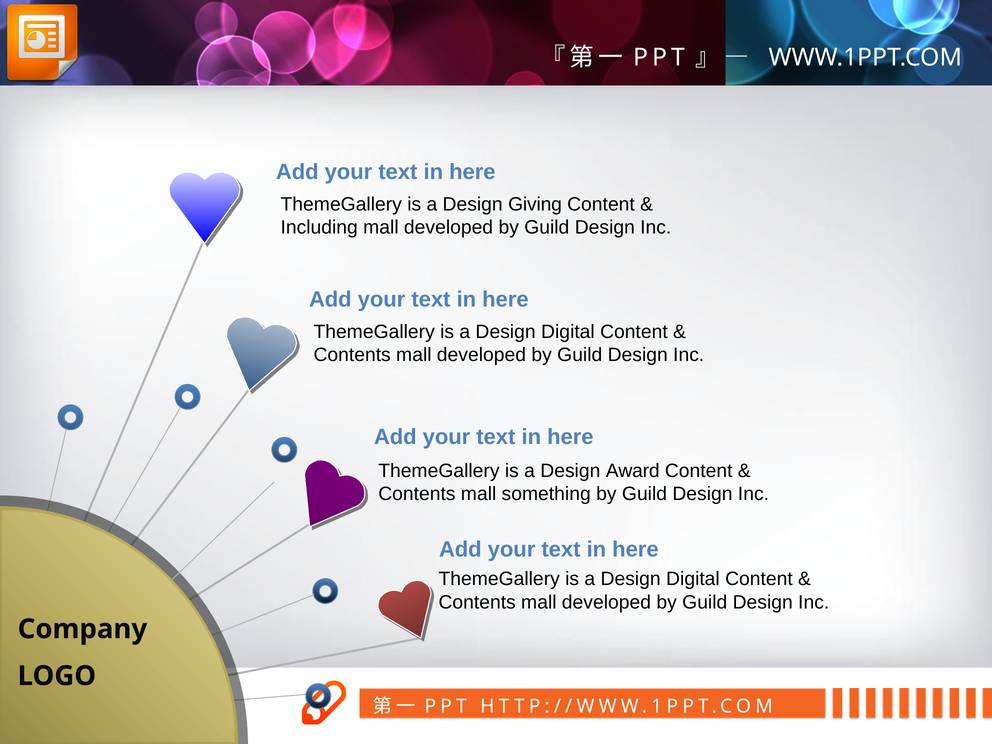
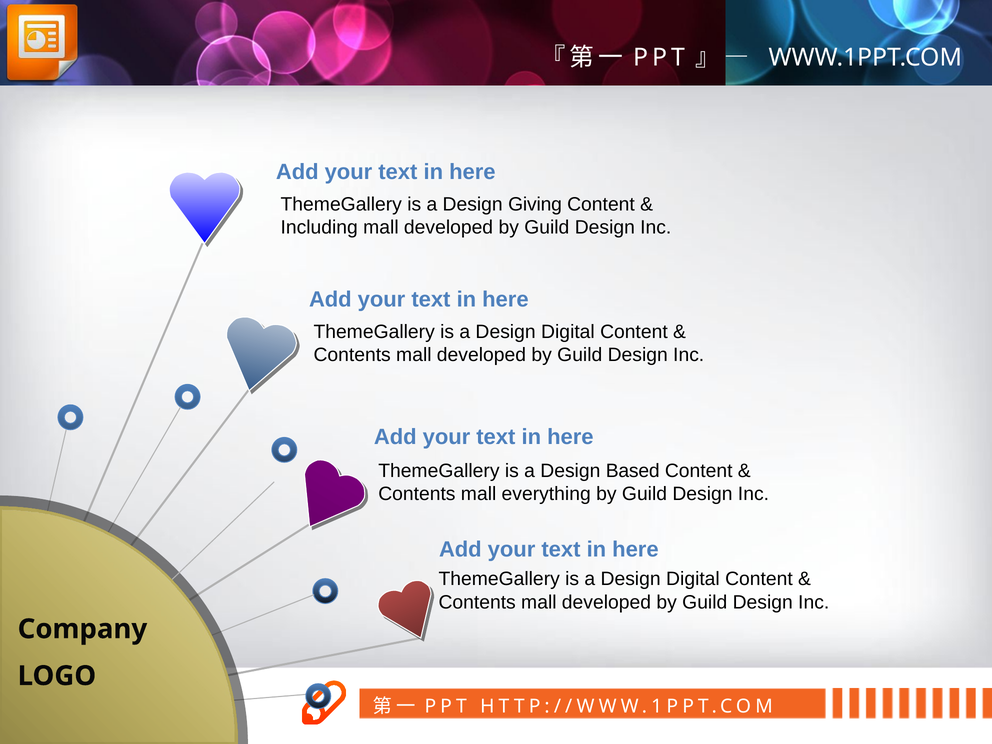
Award: Award -> Based (633, 471)
something: something -> everything (546, 494)
